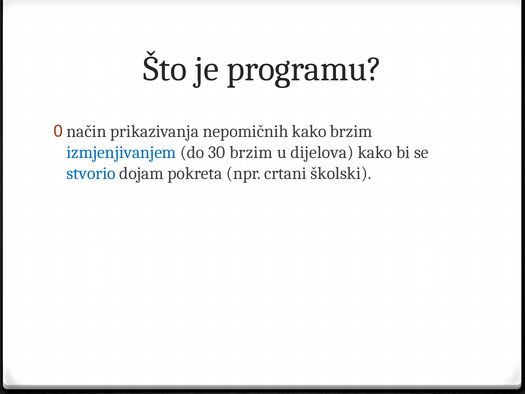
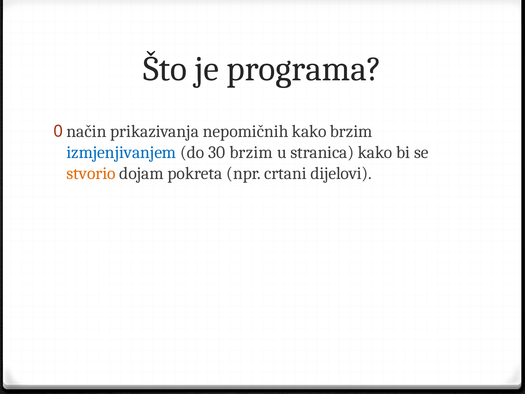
programu: programu -> programa (304, 69)
dijelova: dijelova -> stranica (322, 152)
stvorio colour: blue -> orange (91, 173)
školski: školski -> dijelovi (341, 173)
